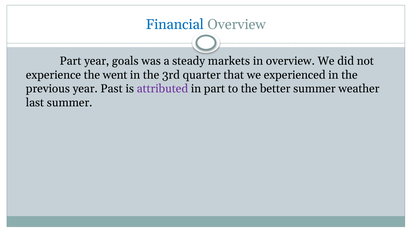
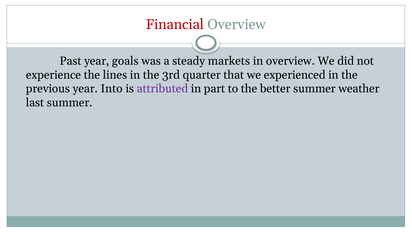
Financial colour: blue -> red (175, 24)
Part: Part -> Past (71, 61)
went: went -> lines (115, 75)
Past: Past -> Into (112, 89)
